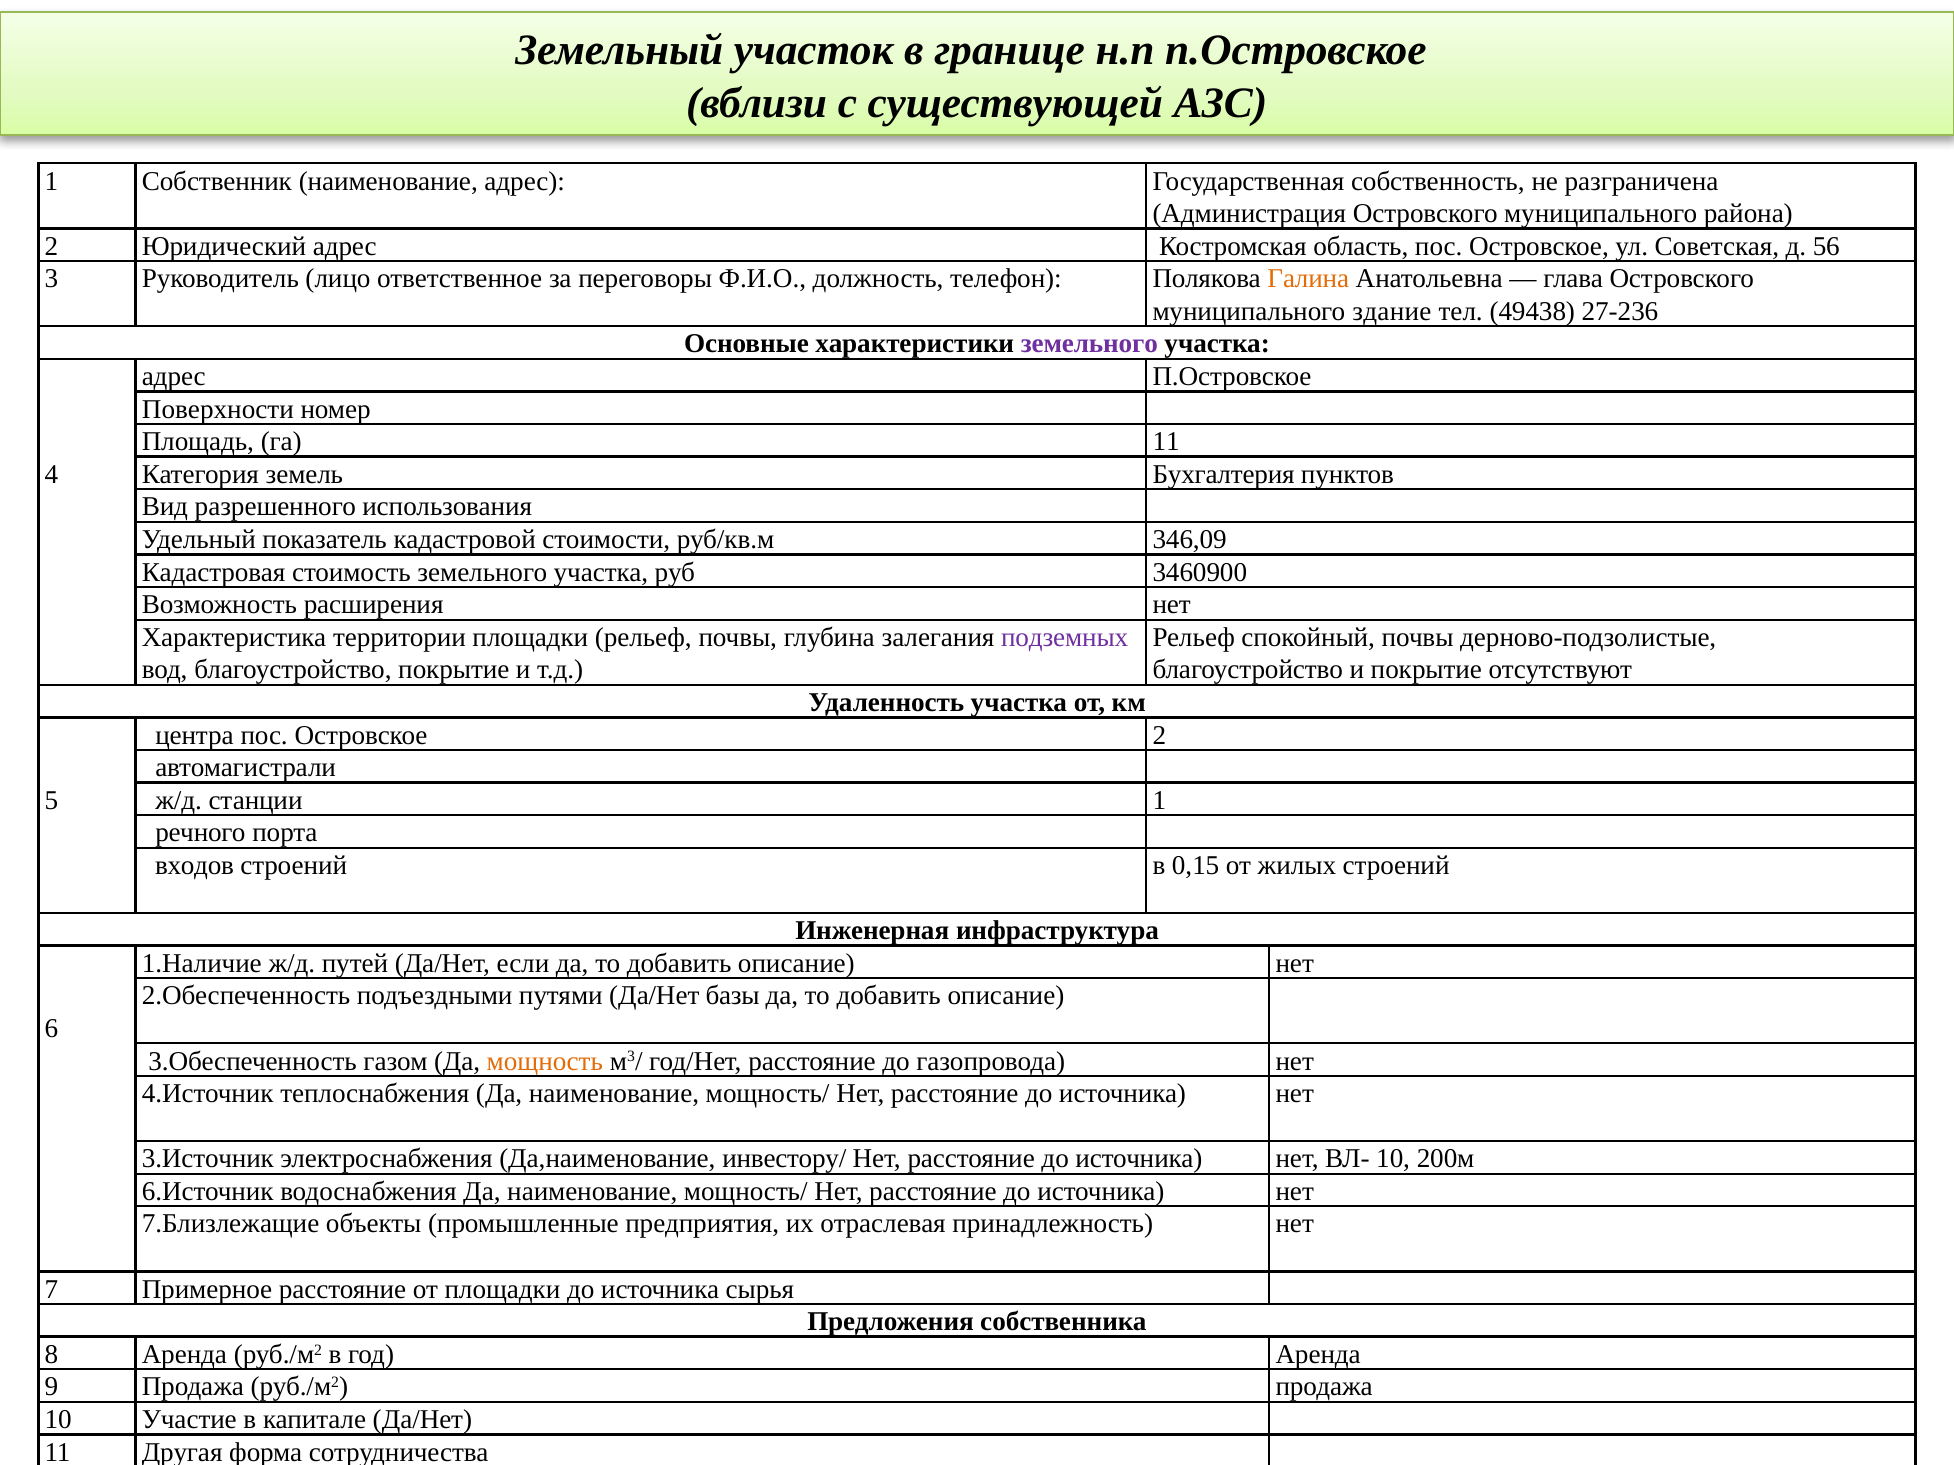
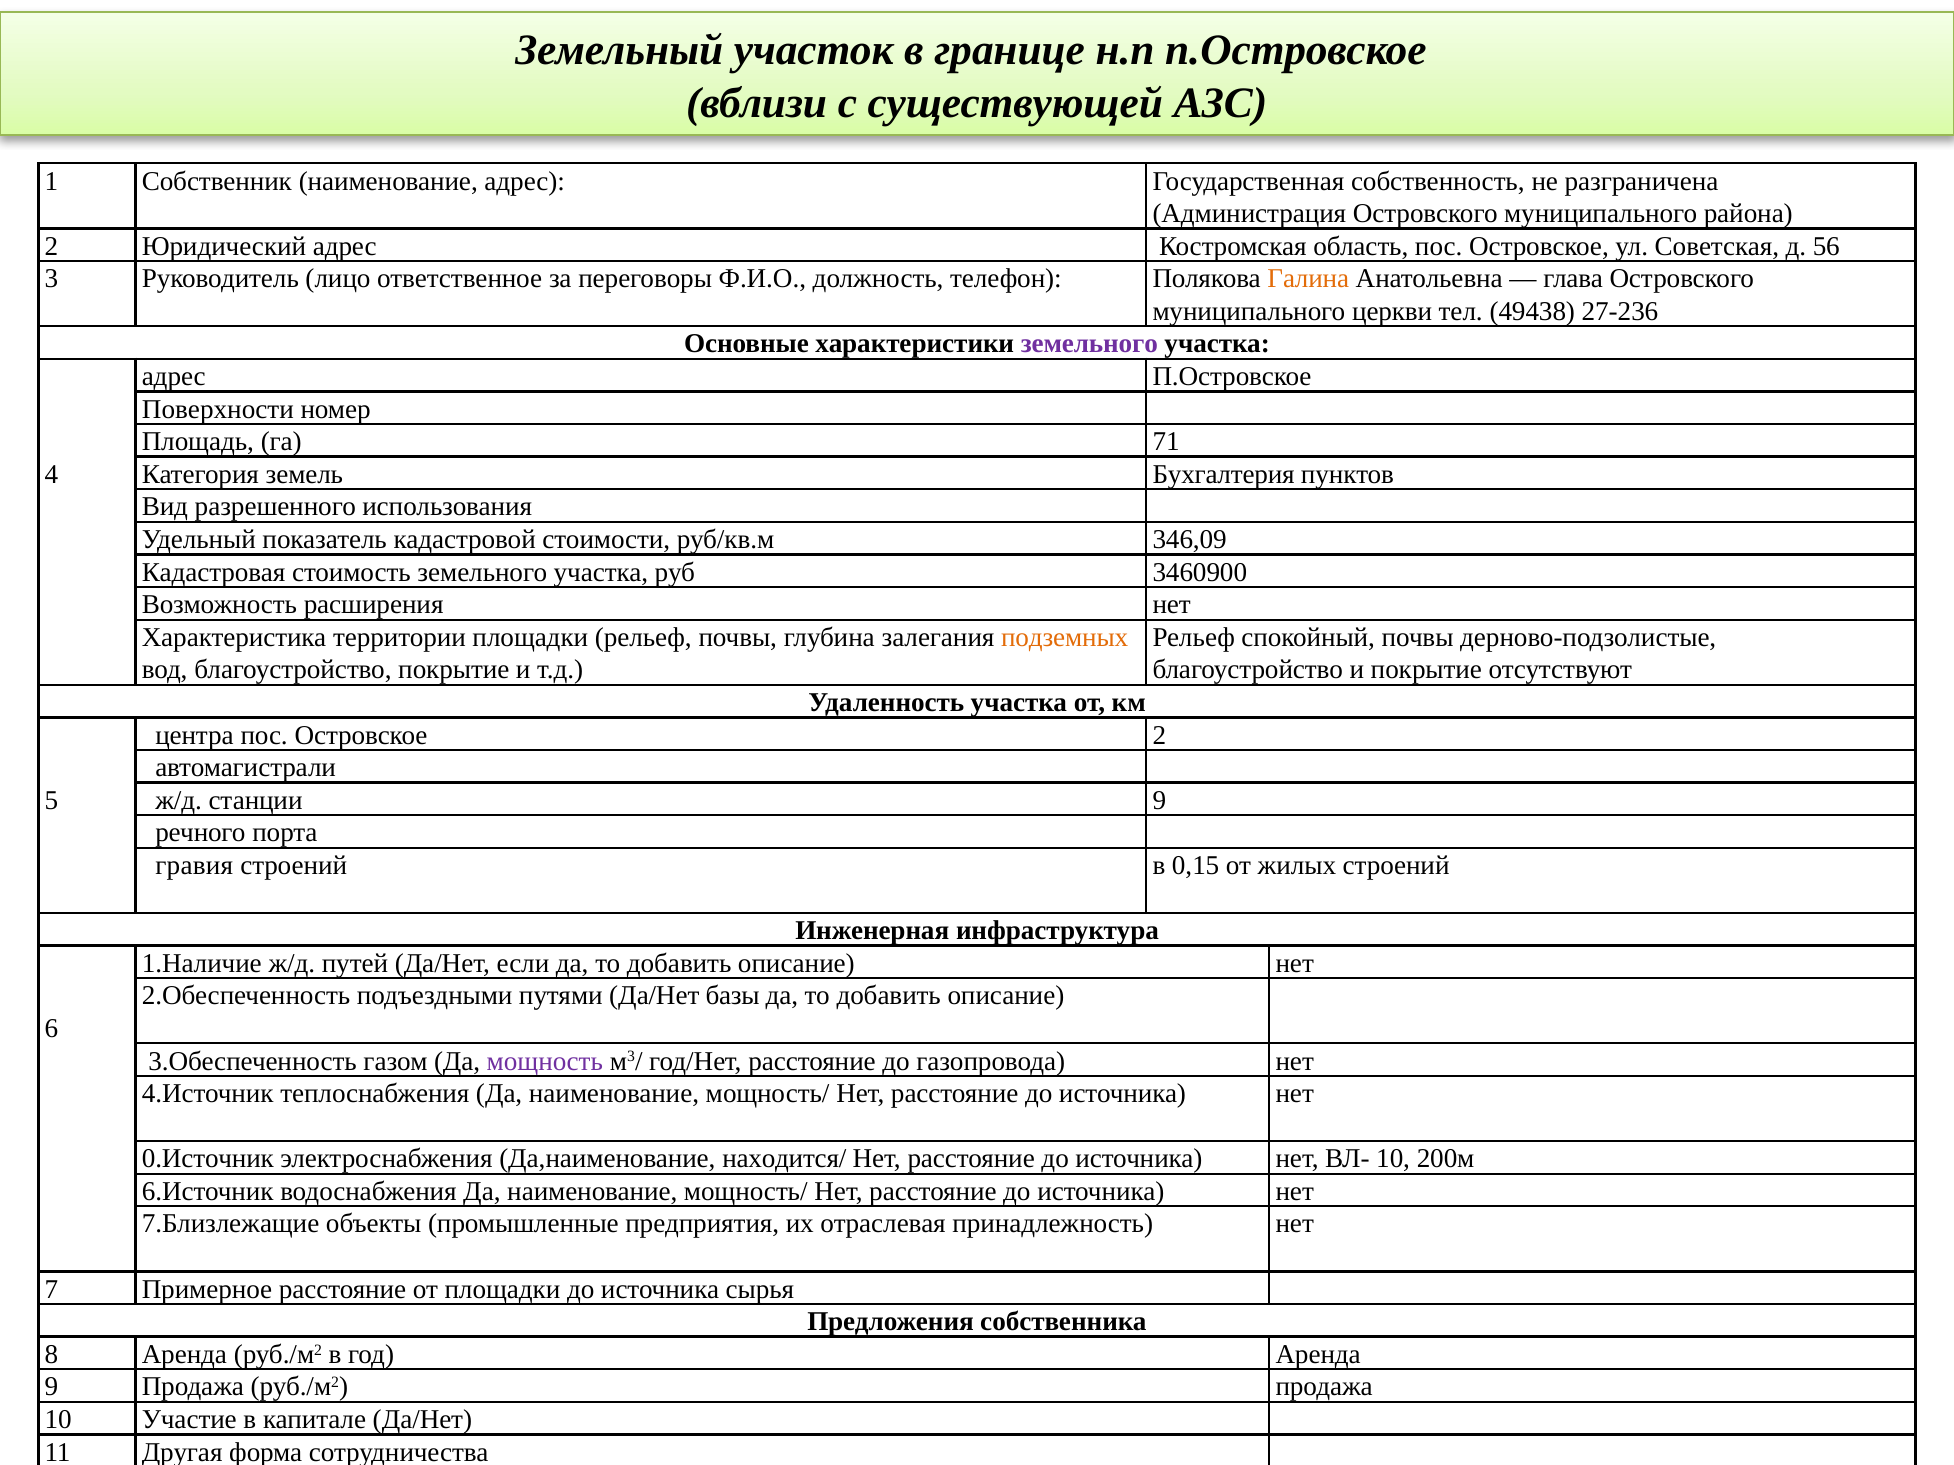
здание: здание -> церкви (1392, 311)
га 11: 11 -> 71 (1166, 442)
подземных colour: purple -> orange (1065, 638)
станции 1: 1 -> 9 (1159, 801)
входов: входов -> гравия (194, 866)
мощность colour: orange -> purple (545, 1061)
3.Источник: 3.Источник -> 0.Источник (208, 1159)
инвестору/: инвестору/ -> находится/ (784, 1159)
